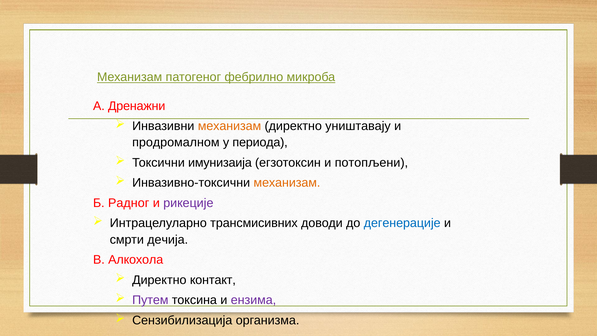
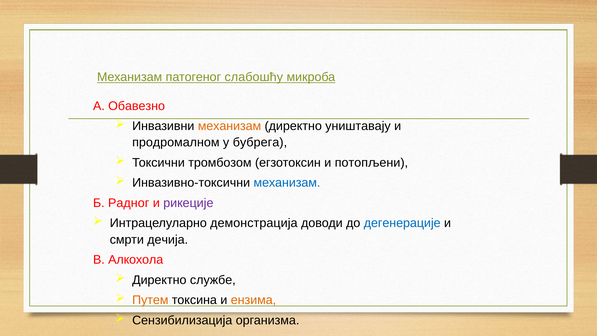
фебрилно: фебрилно -> слабошћу (254, 77)
Дренажни: Дренажни -> Обавезно (137, 106)
периода: периода -> бубрега (260, 142)
имунизаија: имунизаија -> тромбозом (220, 163)
механизам colour: orange -> blue (287, 183)
трансмисивних: трансмисивних -> демонстрација (254, 223)
контакт: контакт -> службе (213, 280)
Путем colour: purple -> orange (150, 300)
ензима colour: purple -> orange (253, 300)
